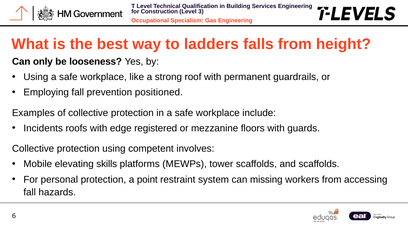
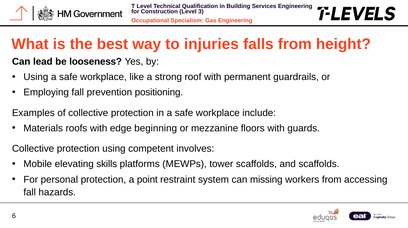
ladders: ladders -> injuries (211, 44)
only: only -> lead (43, 62)
positioned: positioned -> positioning (159, 92)
Incidents: Incidents -> Materials (43, 128)
registered: registered -> beginning (156, 128)
